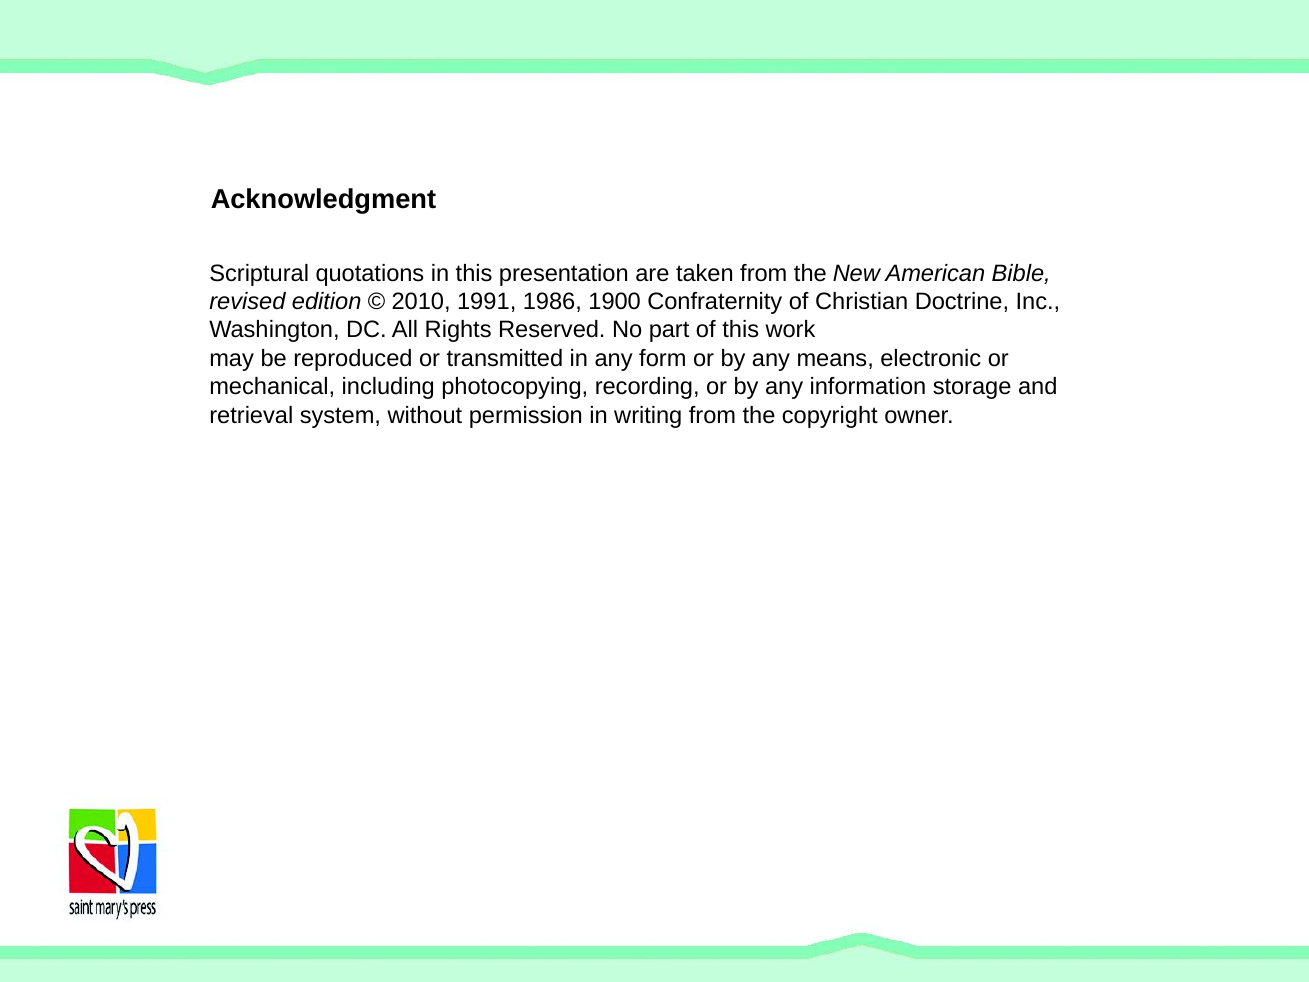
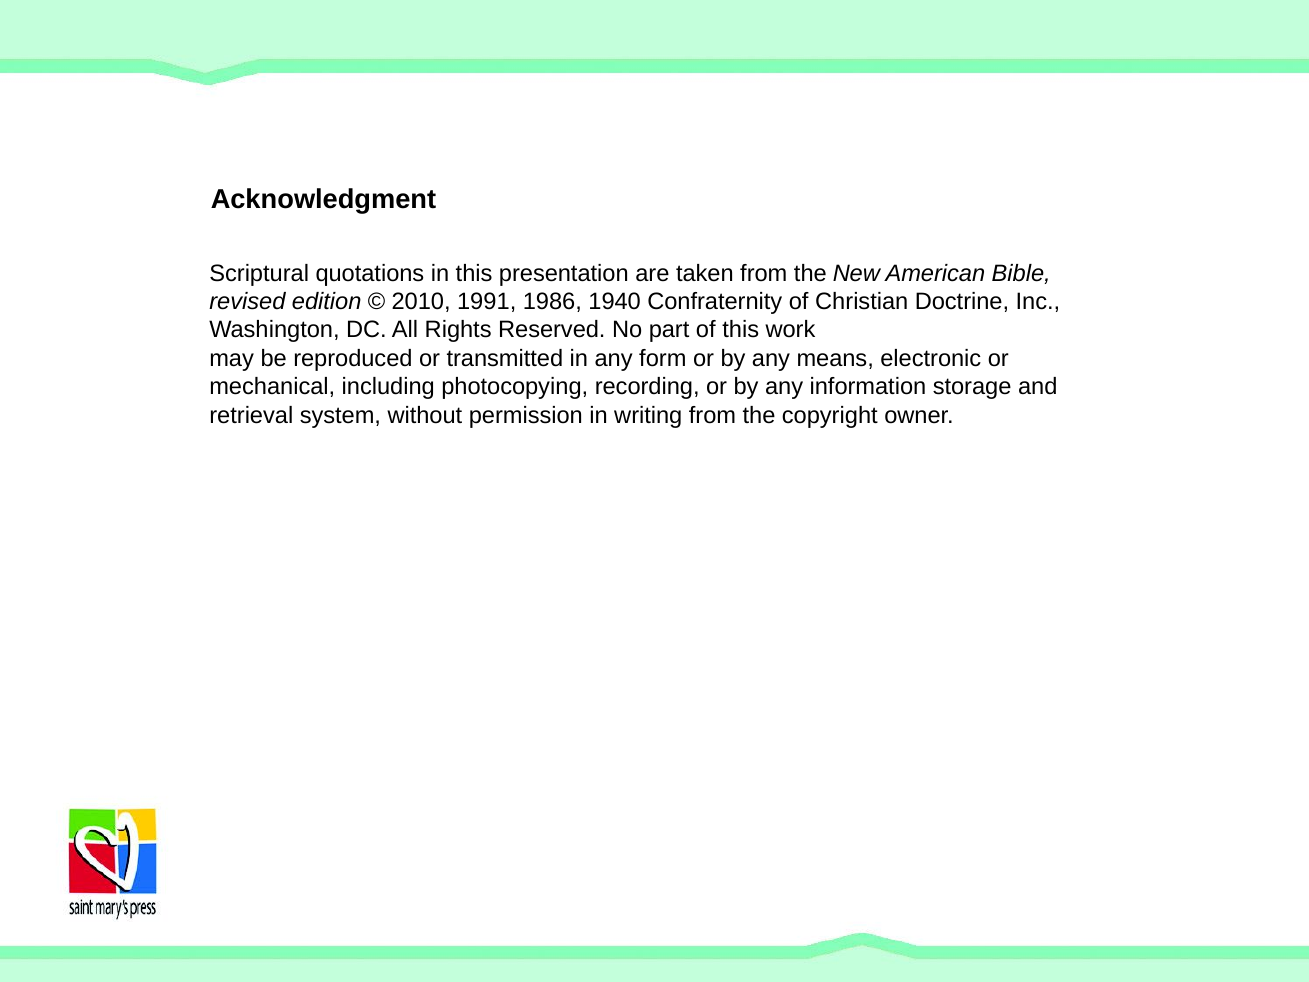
1900: 1900 -> 1940 (615, 302)
